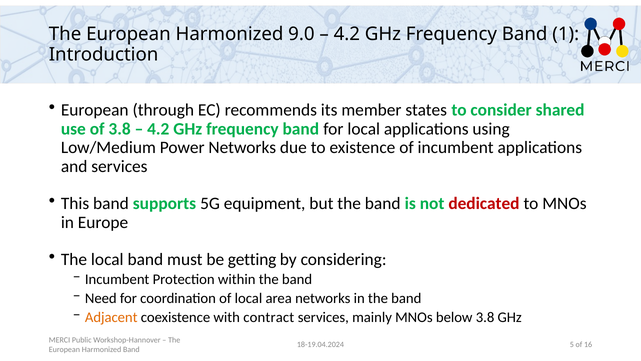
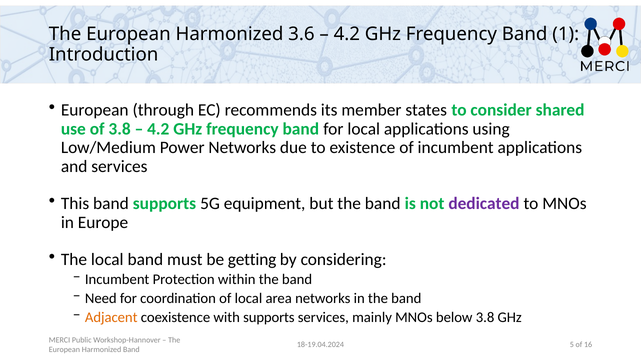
9.0: 9.0 -> 3.6 (301, 34)
dedicated colour: red -> purple (484, 203)
with contract: contract -> supports (269, 317)
